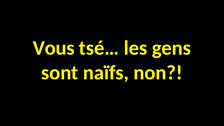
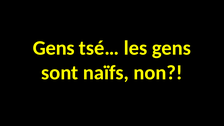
Vous: Vous -> Gens (54, 48)
